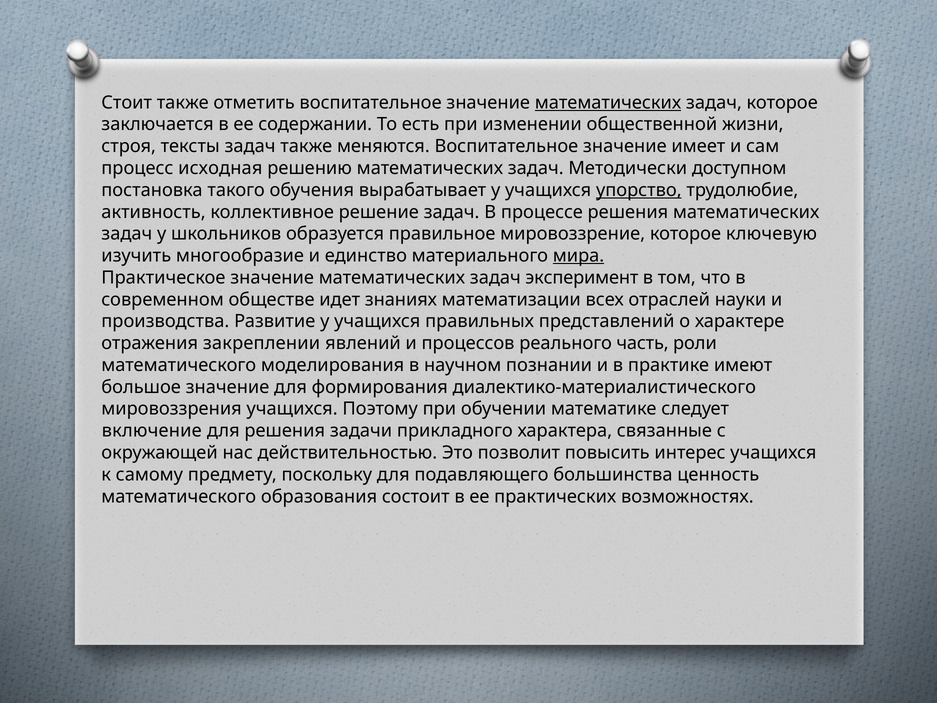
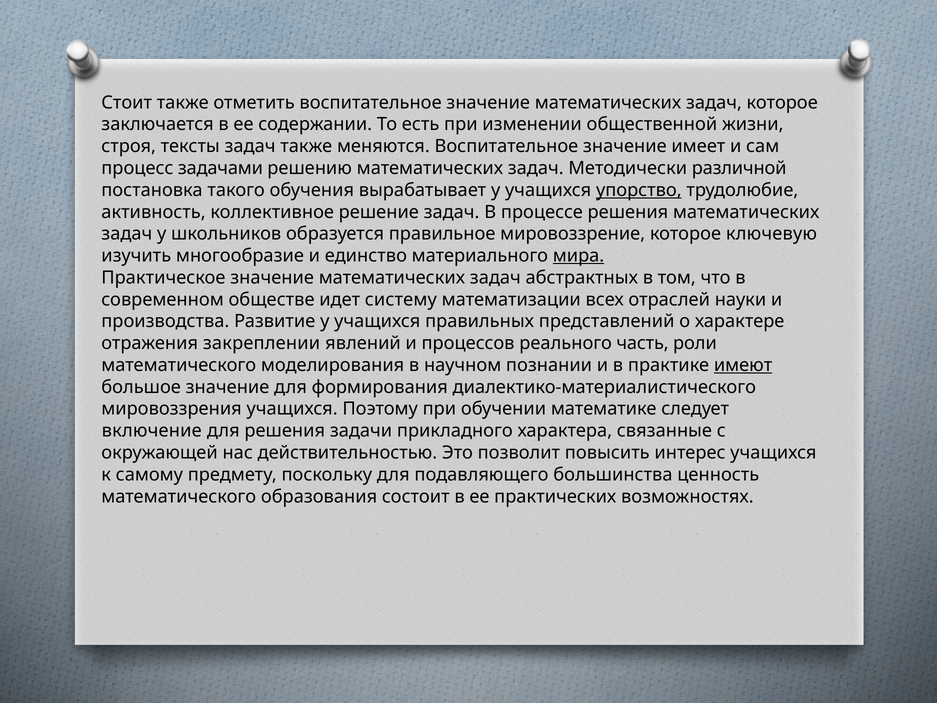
математических underline: present -> none (608, 103)
исходная: исходная -> задачами (220, 168)
доступном: доступном -> различной (739, 168)
эксперимент: эксперимент -> абстрактных (582, 278)
знаниях: знаниях -> систему (401, 299)
имеют underline: none -> present (743, 365)
